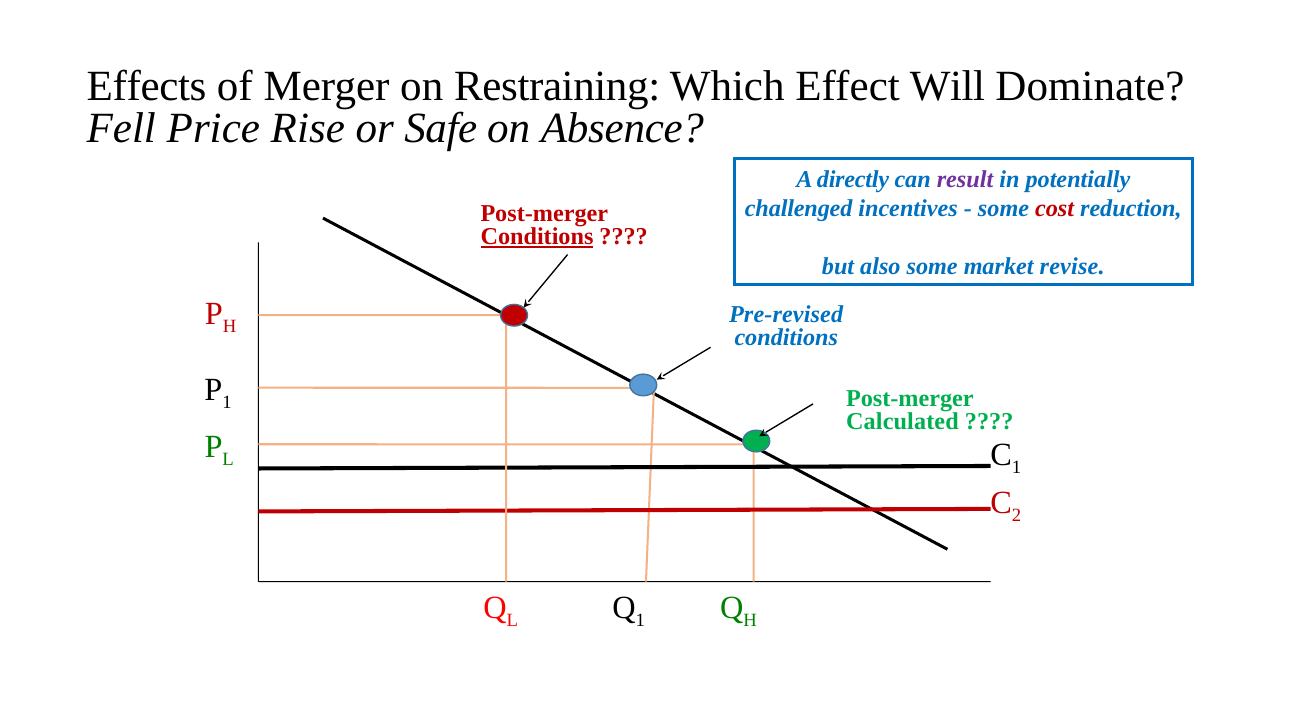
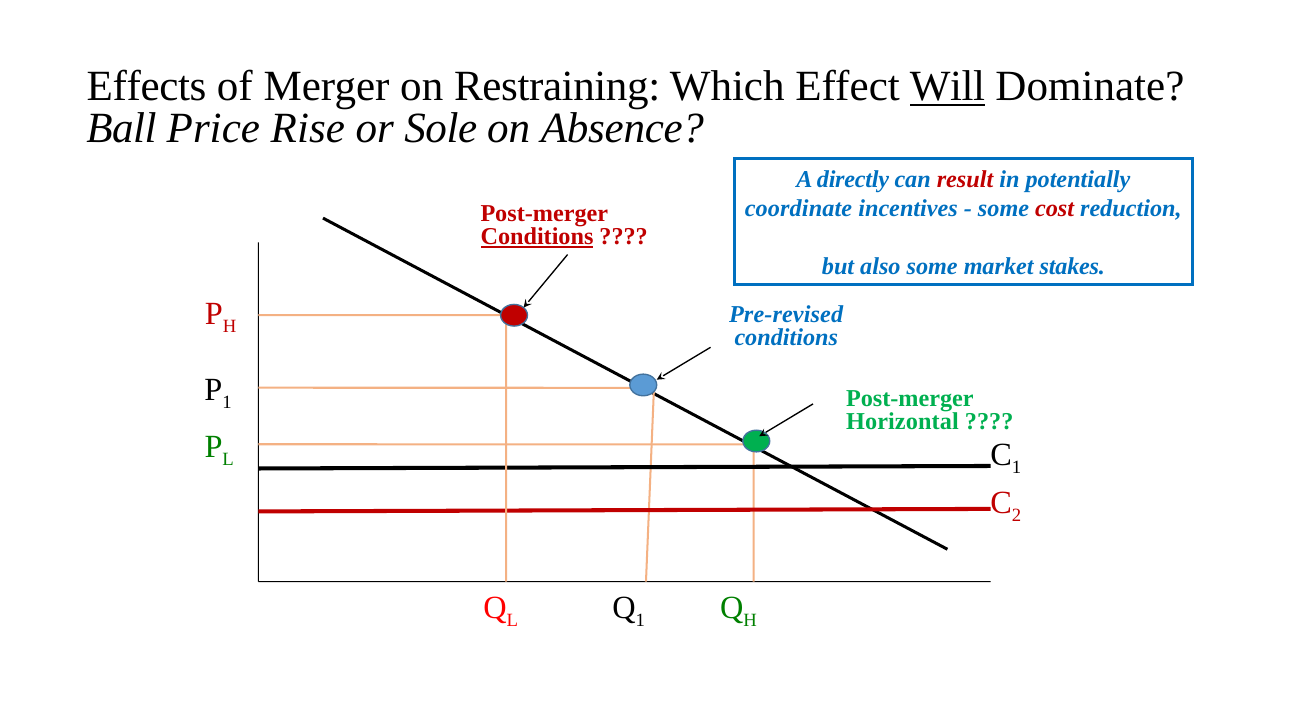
Will underline: none -> present (947, 86)
Fell: Fell -> Ball (121, 128)
Safe: Safe -> Sole (441, 128)
result colour: purple -> red (965, 179)
challenged: challenged -> coordinate (799, 208)
revise: revise -> stakes (1072, 266)
Calculated: Calculated -> Horizontal (902, 421)
